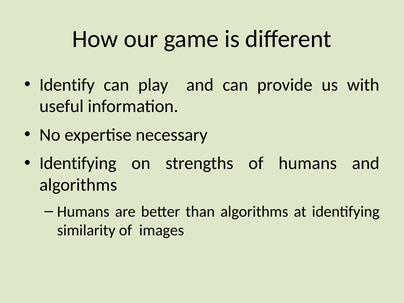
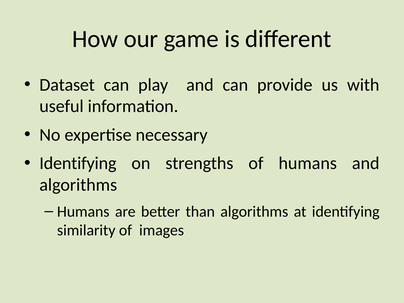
Identify: Identify -> Dataset (67, 85)
